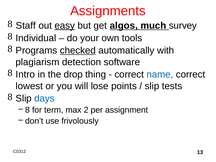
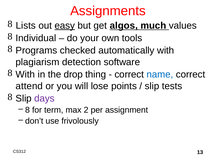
Staff: Staff -> Lists (26, 26)
survey: survey -> values (183, 26)
checked underline: present -> none (78, 50)
Intro: Intro -> With (25, 74)
lowest: lowest -> attend (29, 86)
days colour: blue -> purple (44, 98)
